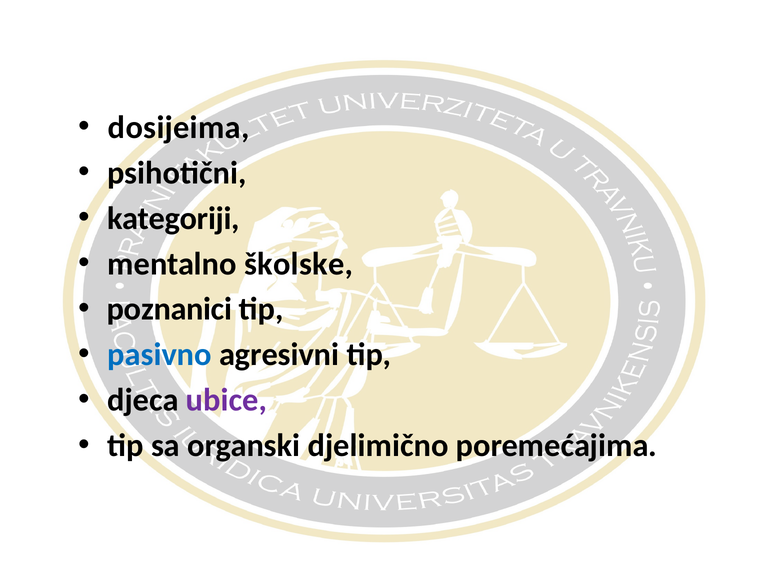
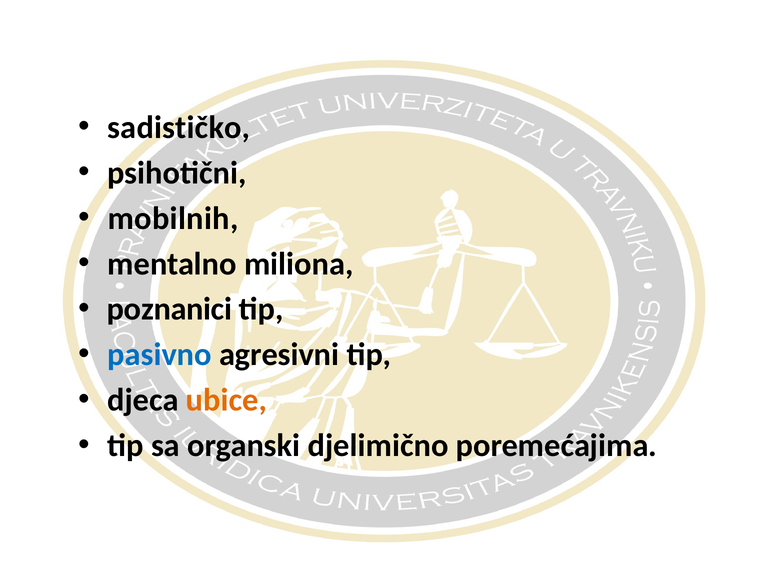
dosijeima: dosijeima -> sadističko (179, 127)
kategoriji: kategoriji -> mobilnih (173, 218)
školske: školske -> miliona (299, 264)
ubice colour: purple -> orange (226, 400)
